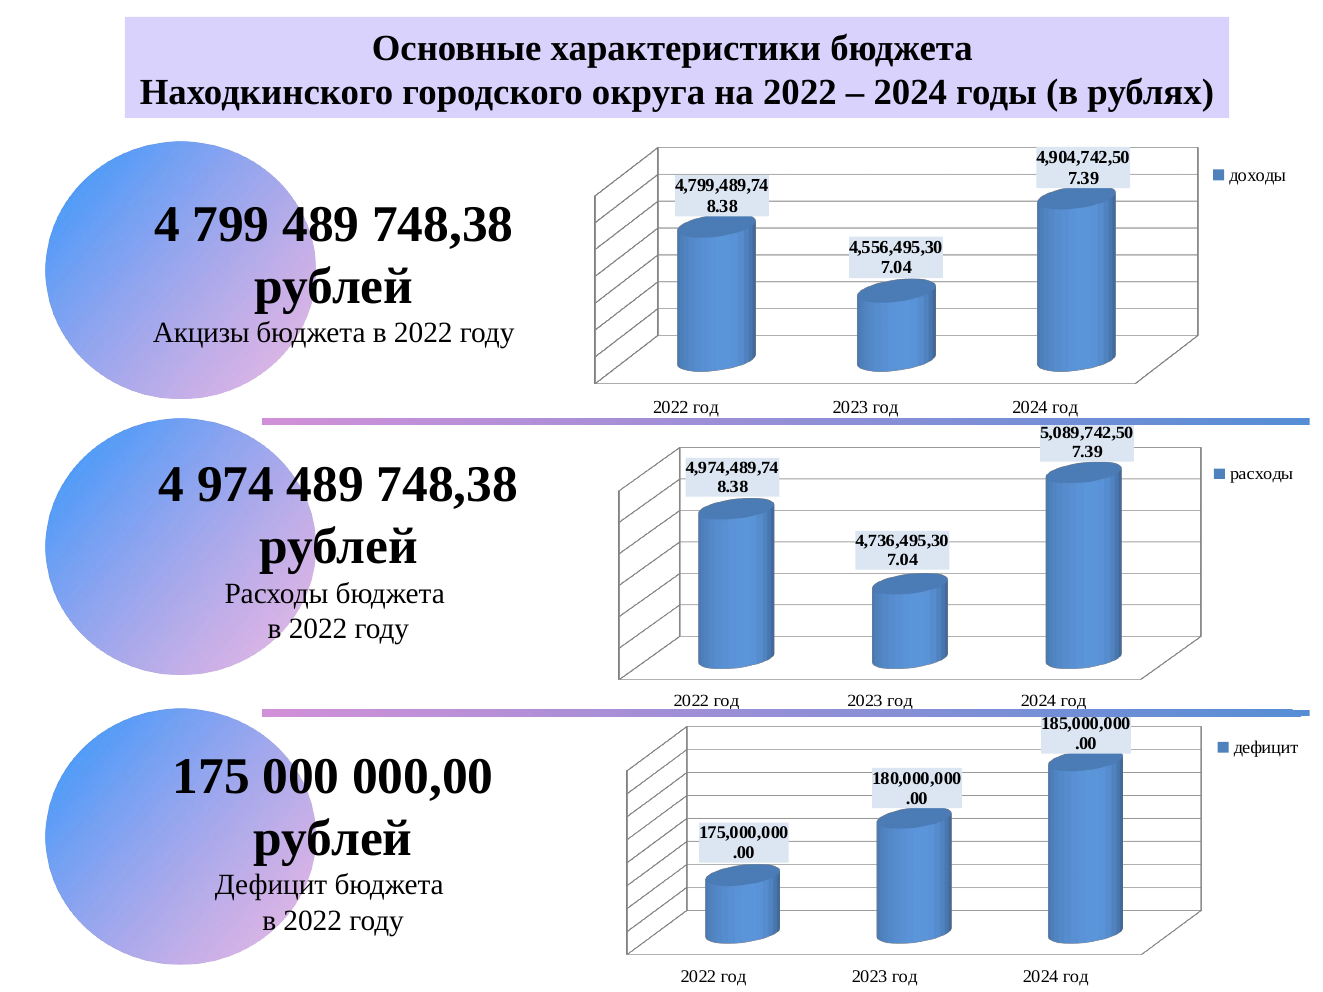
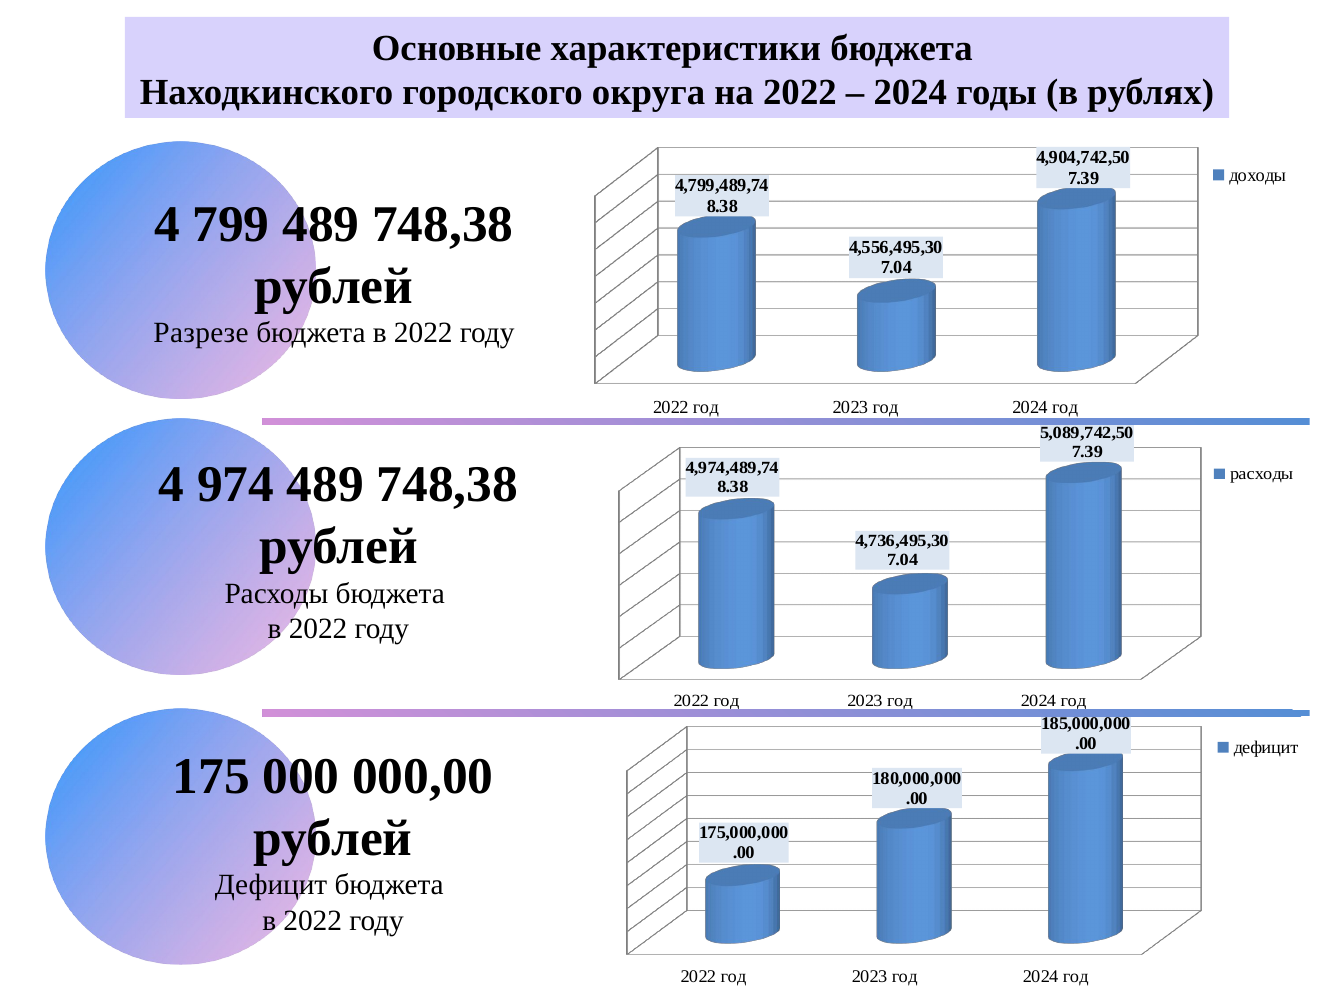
Акцизы: Акцизы -> Разрезе (201, 333)
